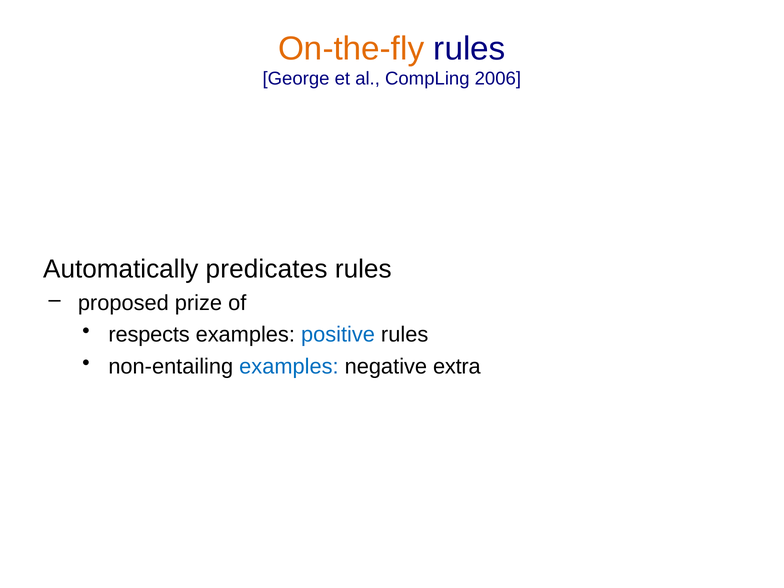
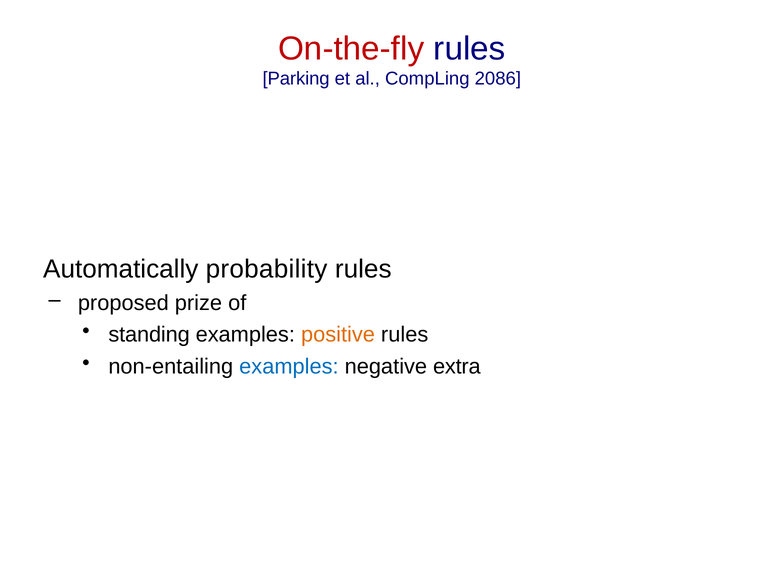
On-the-fly colour: orange -> red (351, 49)
George: George -> Parking (296, 79)
2006: 2006 -> 2086 (498, 79)
predicates: predicates -> probability (266, 269)
respects: respects -> standing (149, 335)
positive colour: blue -> orange (338, 335)
